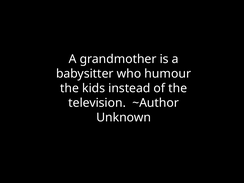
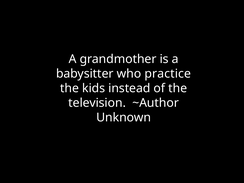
humour: humour -> practice (168, 74)
